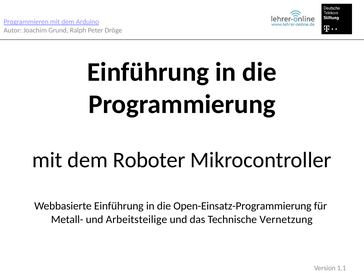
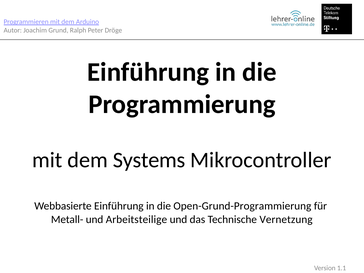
Roboter: Roboter -> Systems (149, 160)
Open-Einsatz-Programmierung: Open-Einsatz-Programmierung -> Open-Grund-Programmierung (242, 206)
